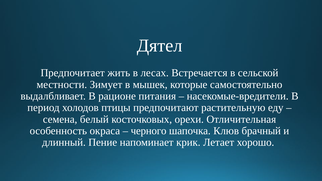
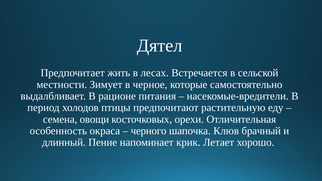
мышек: мышек -> черное (150, 85)
белый: белый -> овощи (94, 119)
